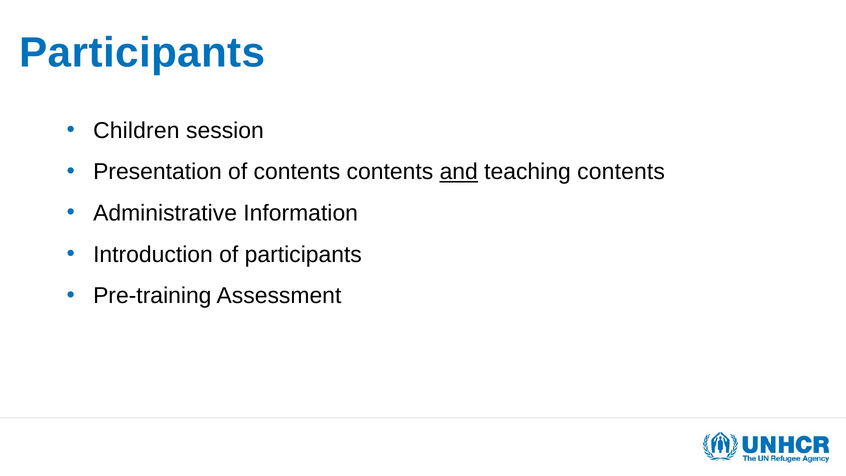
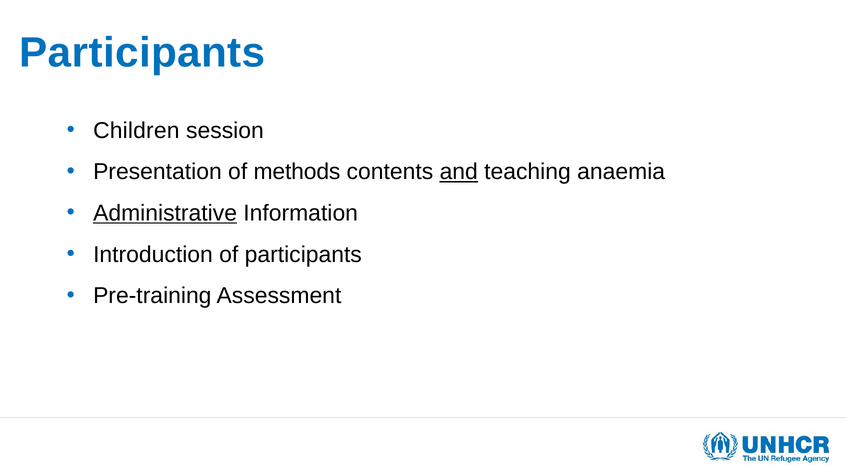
of contents: contents -> methods (297, 172)
teaching contents: contents -> anaemia (621, 172)
Administrative underline: none -> present (165, 213)
